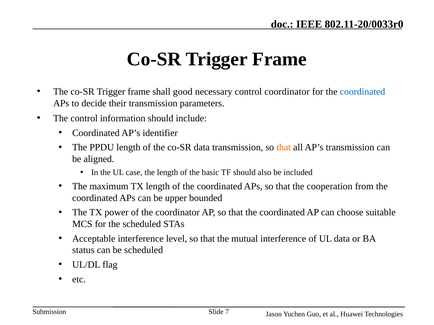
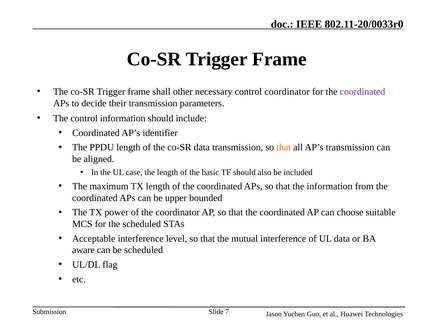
good: good -> other (183, 92)
coordinated colour: blue -> purple (363, 92)
the cooperation: cooperation -> information (330, 187)
status: status -> aware (83, 251)
